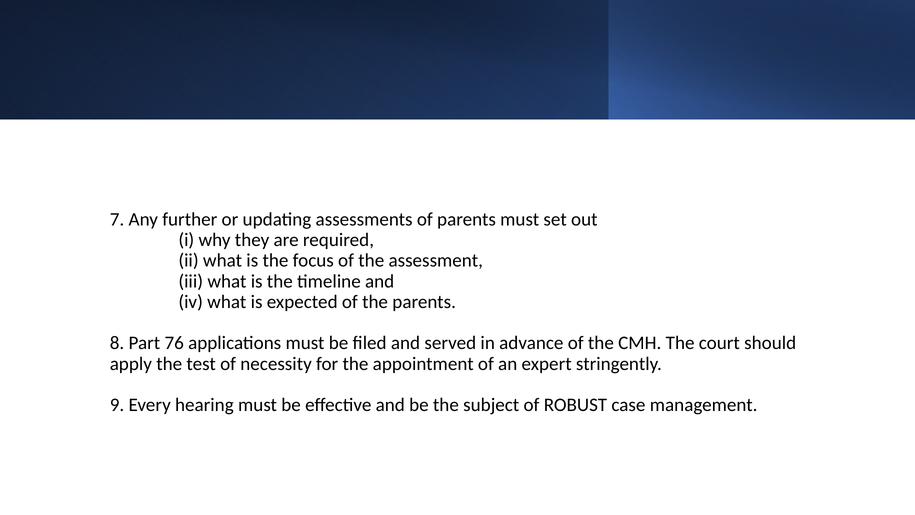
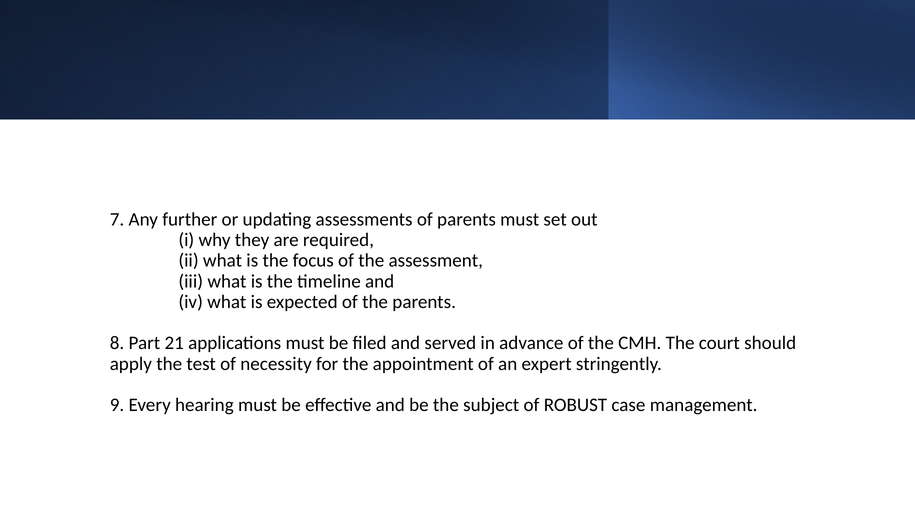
76: 76 -> 21 (174, 343)
